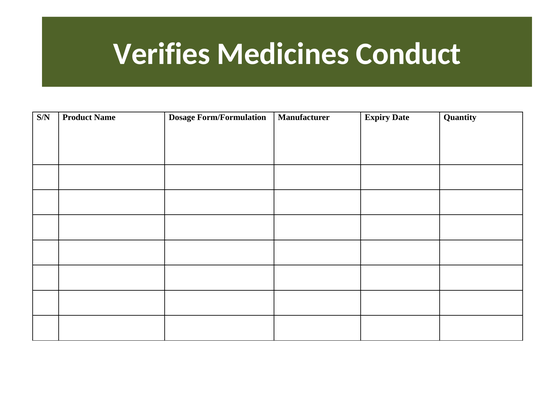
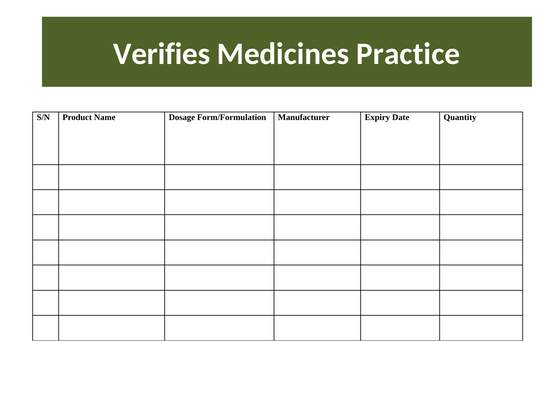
Conduct: Conduct -> Practice (408, 54)
